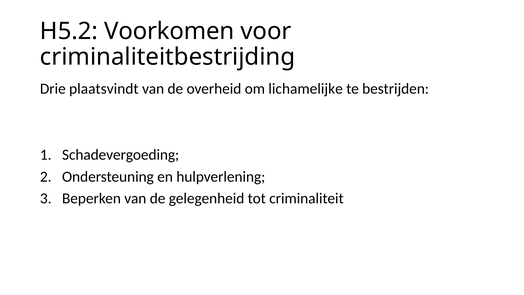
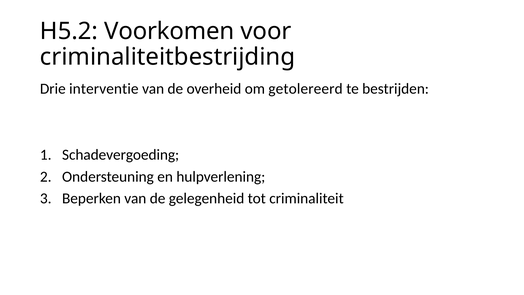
plaatsvindt: plaatsvindt -> interventie (104, 89)
lichamelijke: lichamelijke -> getolereerd (306, 89)
